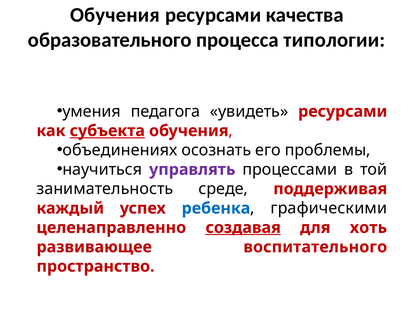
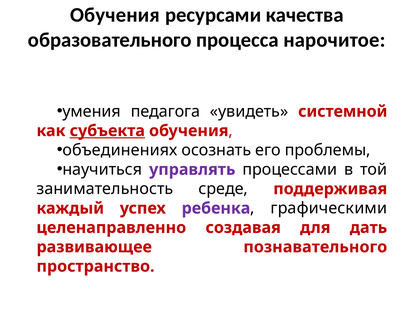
типологии: типологии -> нарочитое (334, 40)
увидеть ресурсами: ресурсами -> системной (343, 111)
ребенка colour: blue -> purple (216, 208)
создавая underline: present -> none (243, 227)
хоть: хоть -> дать (369, 227)
воспитательного: воспитательного -> познавательного (315, 247)
